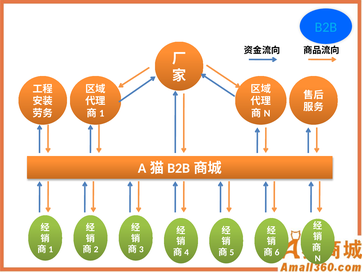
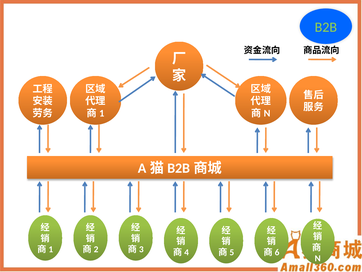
B2B colour: light blue -> light green (326, 27)
